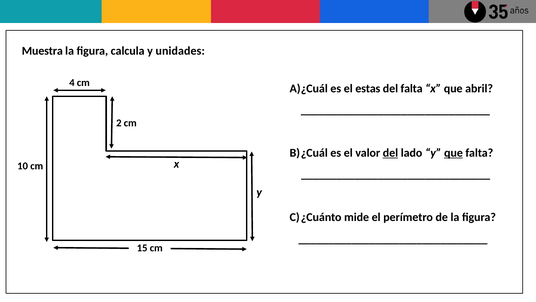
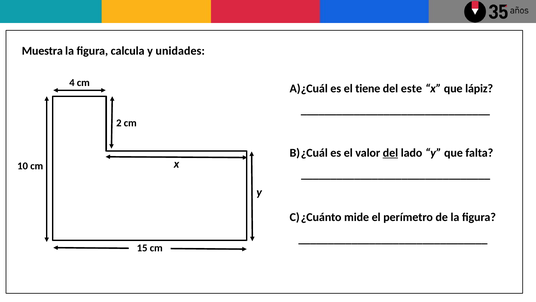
estas: estas -> tiene (368, 88)
del falta: falta -> este (411, 88)
abril: abril -> lápiz (479, 88)
que underline: present -> none (454, 153)
